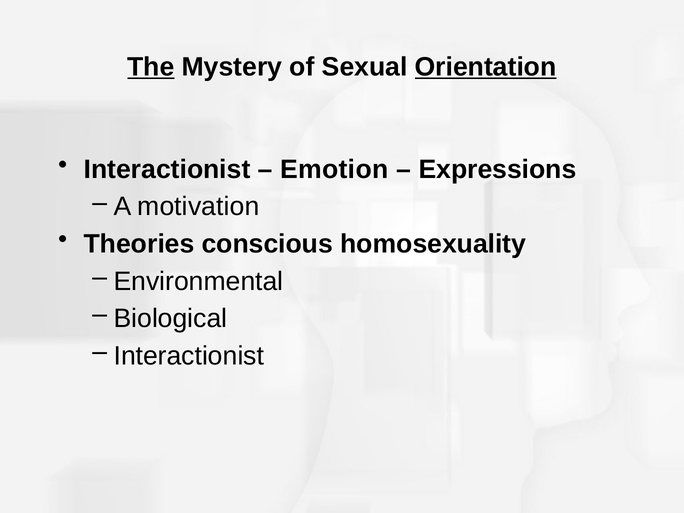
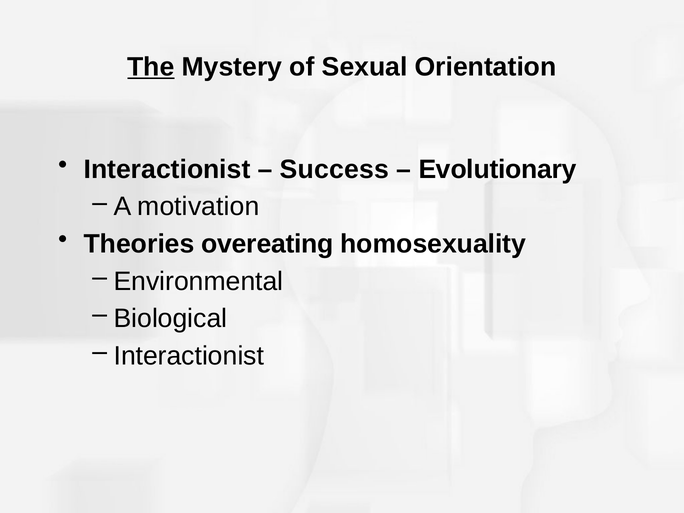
Orientation underline: present -> none (486, 67)
Emotion: Emotion -> Success (334, 169)
Expressions: Expressions -> Evolutionary (498, 169)
conscious: conscious -> overeating (267, 244)
